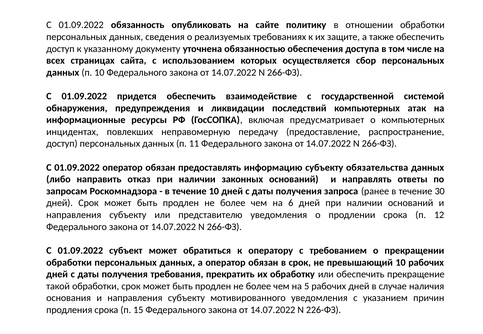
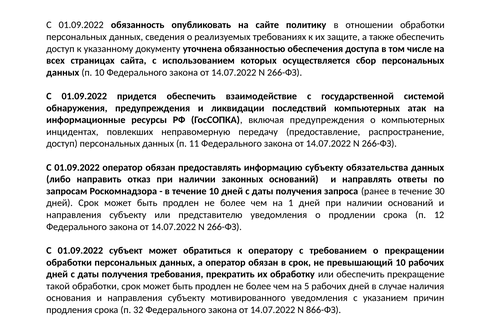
включая предусматривает: предусматривает -> предупреждения (327, 120)
6: 6 -> 1 (291, 203)
15: 15 -> 32 (138, 310)
226-ФЗ: 226-ФЗ -> 866-ФЗ (324, 310)
